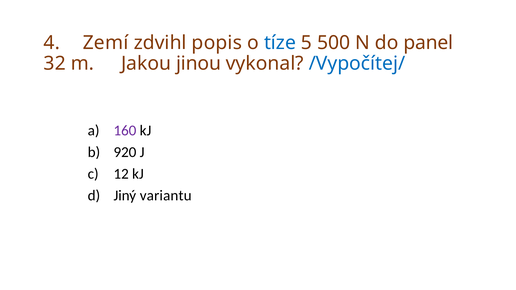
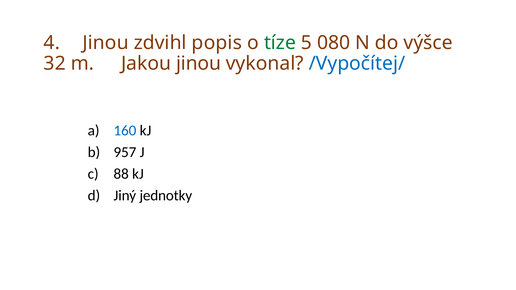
4 Zemí: Zemí -> Jinou (106, 43)
tíze colour: blue -> green (280, 43)
500: 500 -> 080 (334, 43)
panel: panel -> výšce (428, 43)
160 colour: purple -> blue (125, 131)
920: 920 -> 957 (125, 152)
12: 12 -> 88 (121, 174)
variantu: variantu -> jednotky (166, 196)
